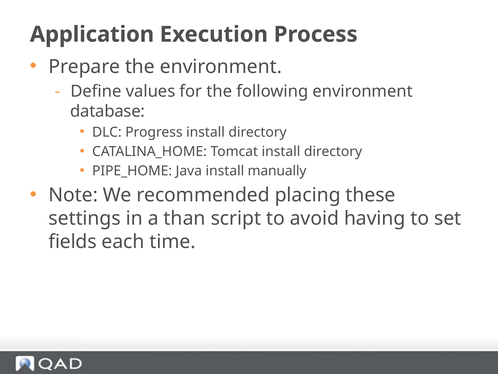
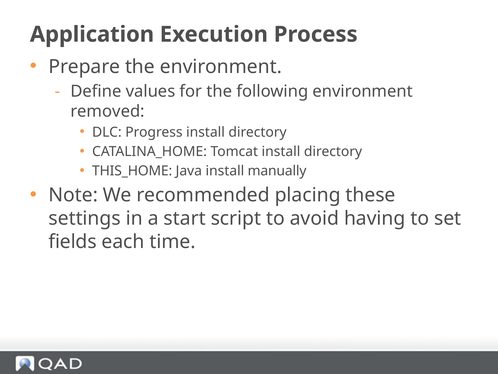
database: database -> removed (108, 111)
PIPE_HOME: PIPE_HOME -> THIS_HOME (132, 171)
than: than -> start (185, 218)
